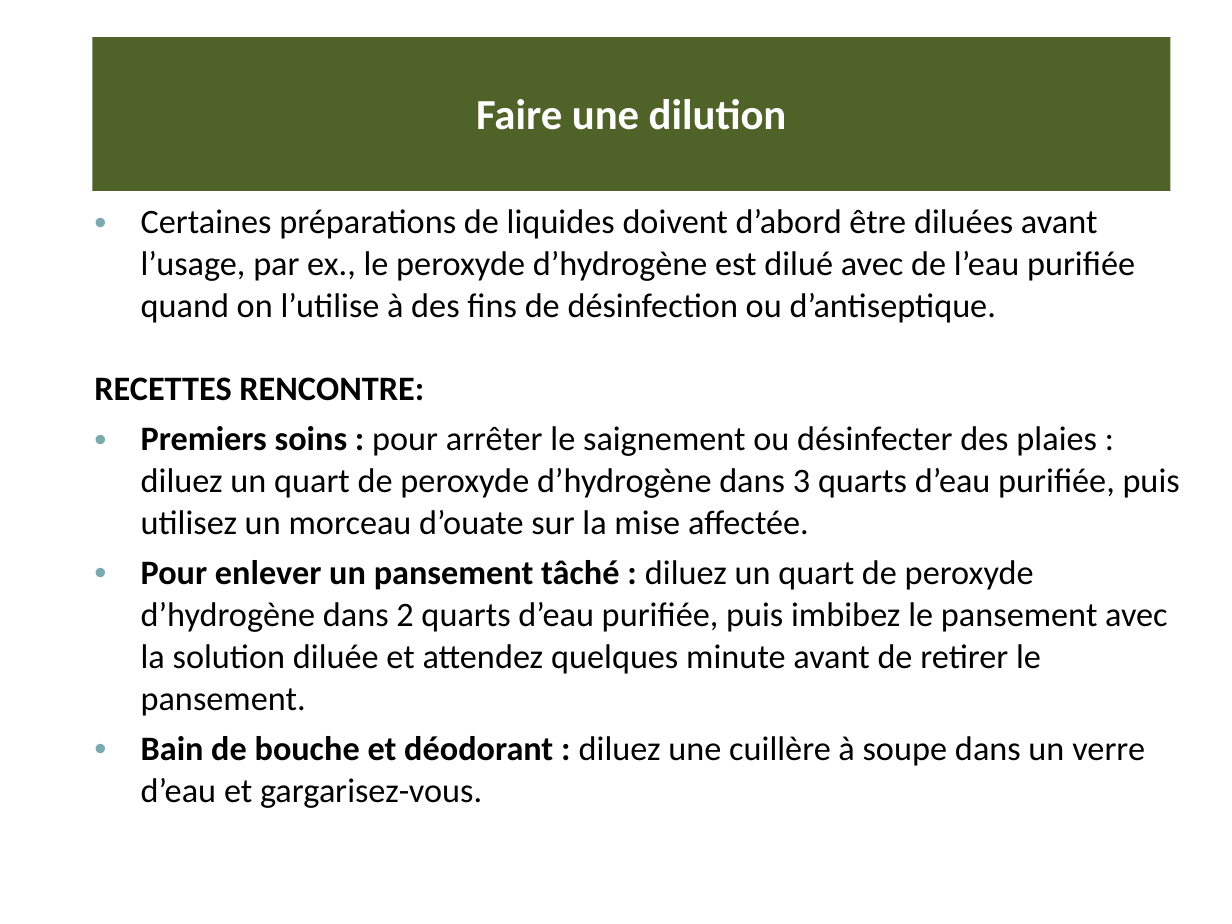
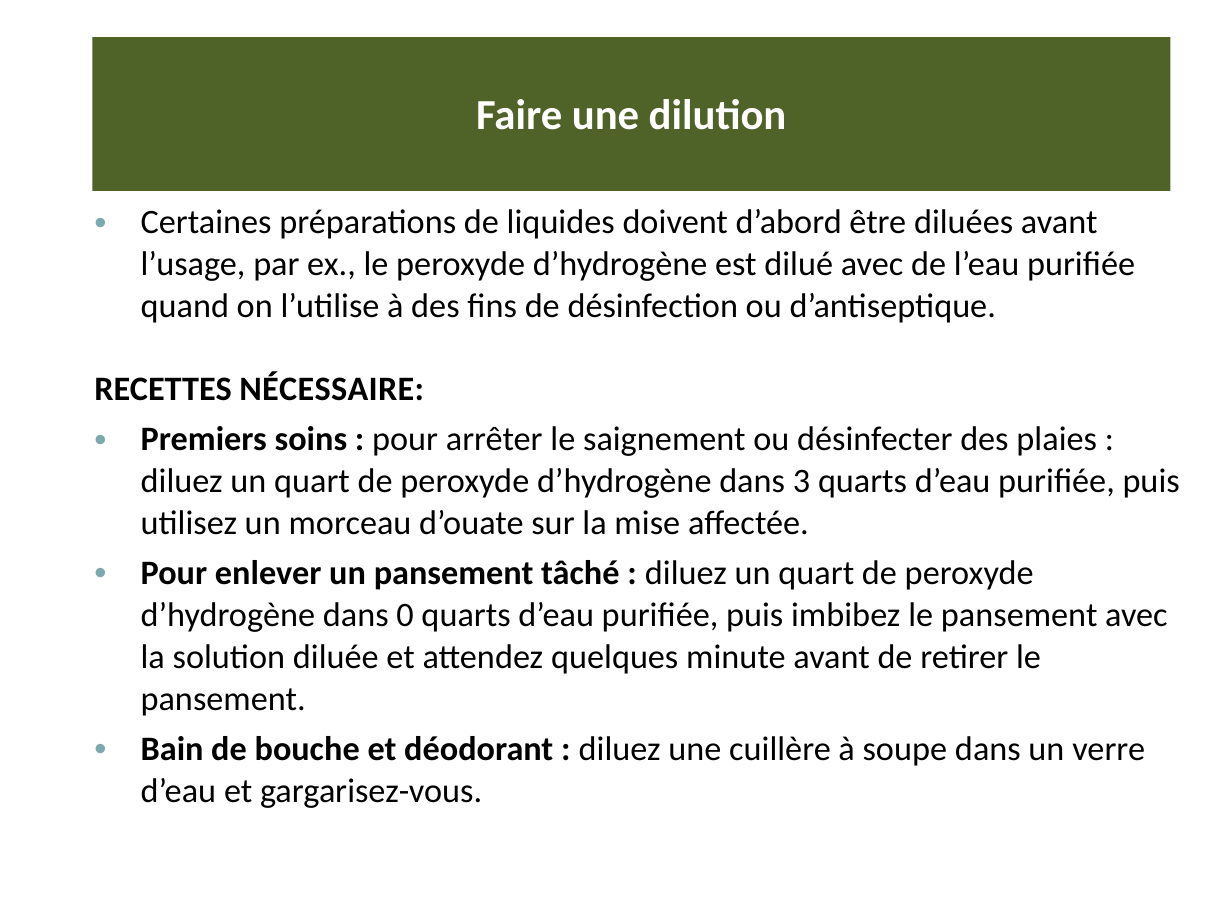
RENCONTRE: RENCONTRE -> NÉCESSAIRE (332, 389)
2: 2 -> 0 (405, 615)
